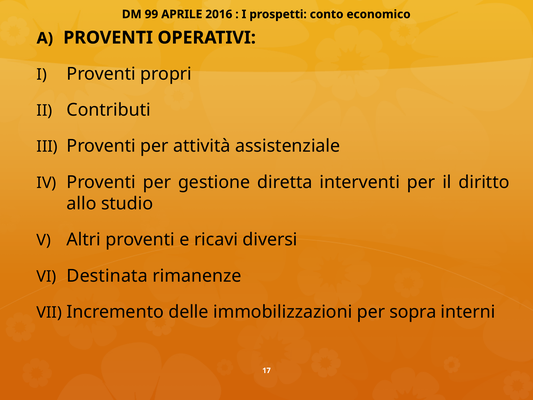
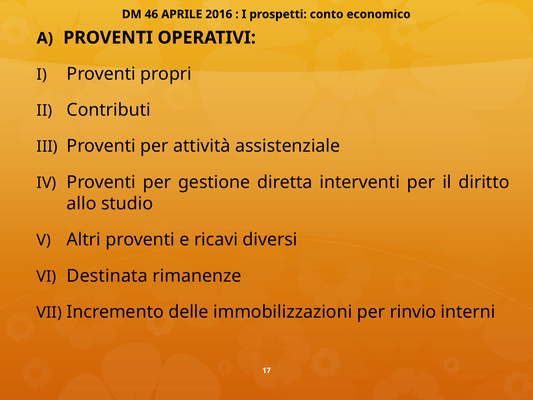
99: 99 -> 46 (151, 14)
sopra: sopra -> rinvio (413, 312)
